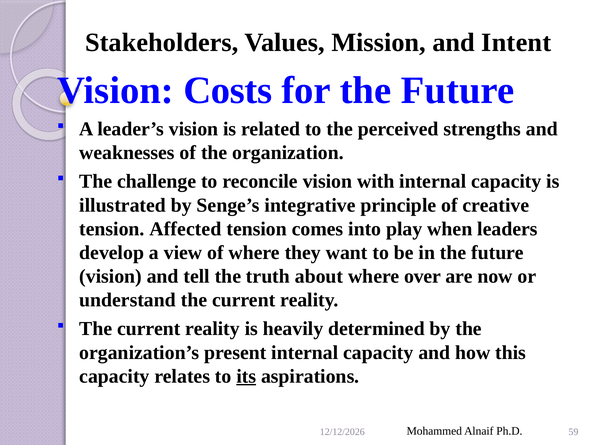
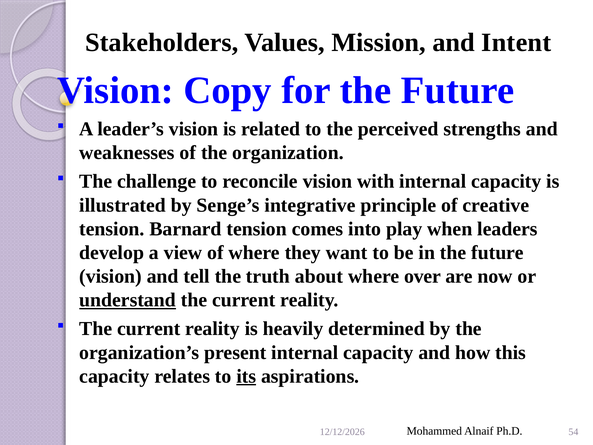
Costs: Costs -> Copy (228, 90)
Affected: Affected -> Barnard (186, 229)
understand underline: none -> present (128, 300)
59: 59 -> 54 (573, 432)
